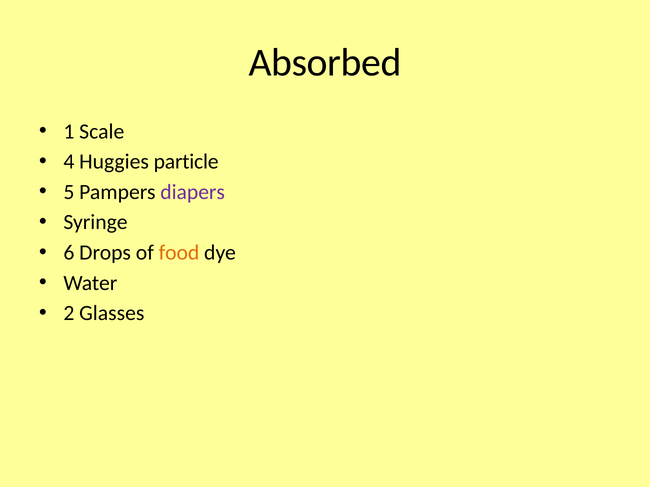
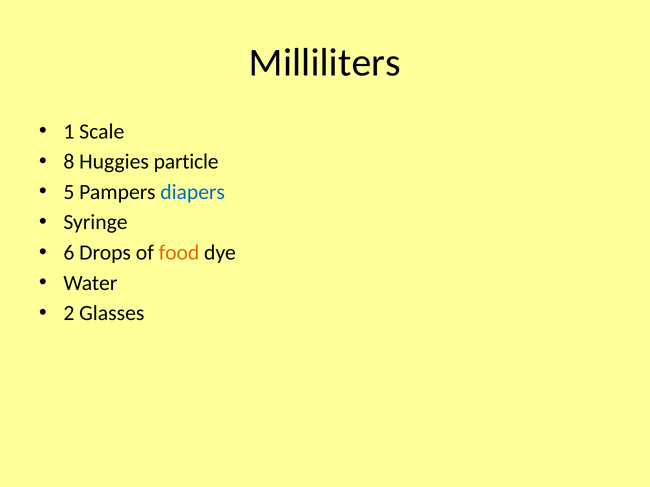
Absorbed: Absorbed -> Milliliters (325, 63)
4: 4 -> 8 (69, 162)
diapers colour: purple -> blue (193, 192)
